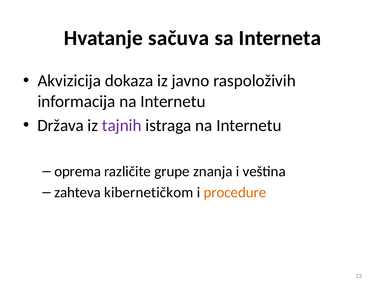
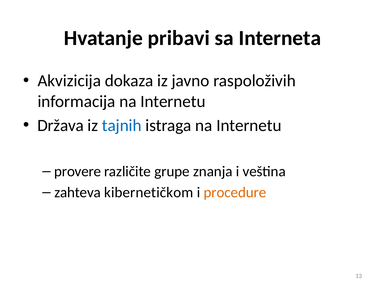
sačuva: sačuva -> pribavi (179, 38)
tajnih colour: purple -> blue (122, 125)
oprema: oprema -> provere (78, 171)
